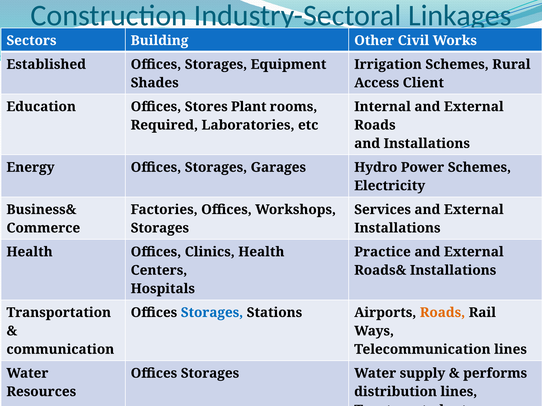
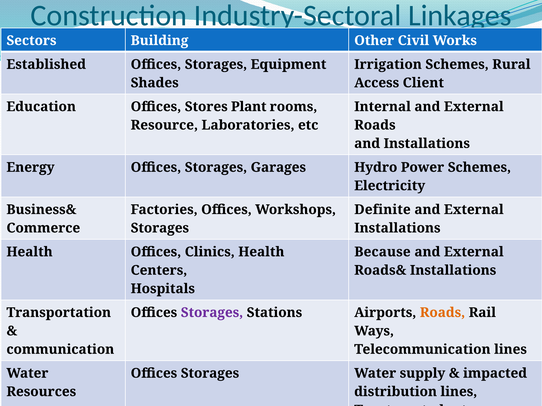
Required: Required -> Resource (164, 125)
Services: Services -> Definite (382, 210)
Practice: Practice -> Because (382, 252)
Storages colour: blue -> purple (212, 313)
performs: performs -> impacted (495, 374)
